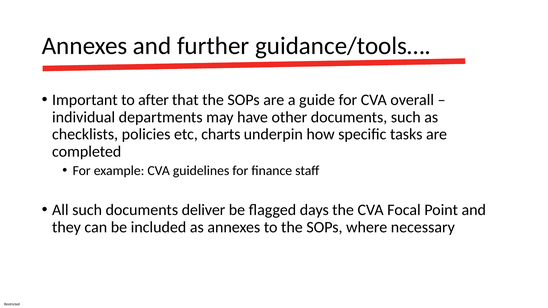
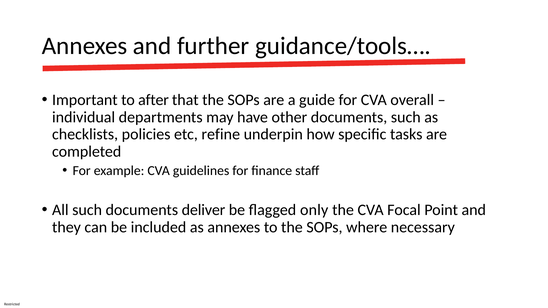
charts: charts -> refine (221, 134)
days: days -> only (314, 210)
